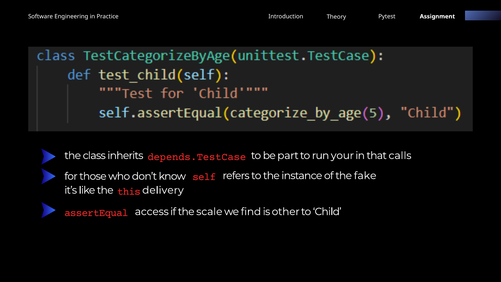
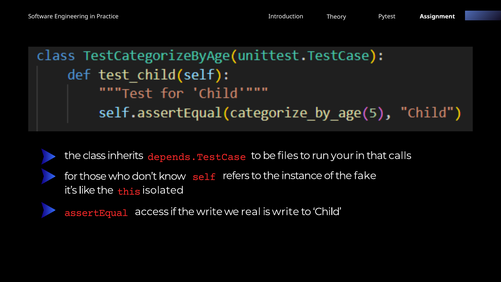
part: part -> files (288, 155)
delivery: delivery -> isolated (163, 190)
the scale: scale -> write (209, 212)
find: find -> real (251, 212)
is other: other -> write (286, 212)
